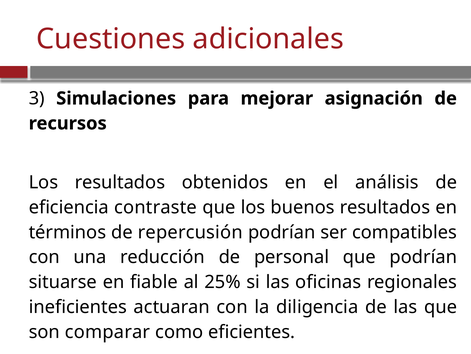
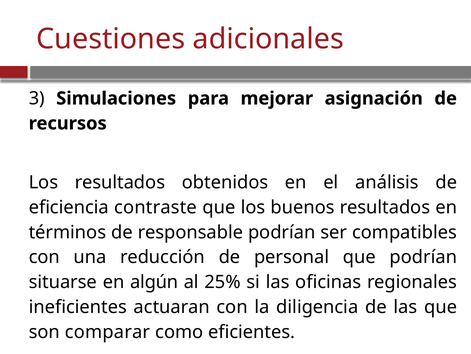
repercusión: repercusión -> responsable (190, 232)
fiable: fiable -> algún (154, 282)
